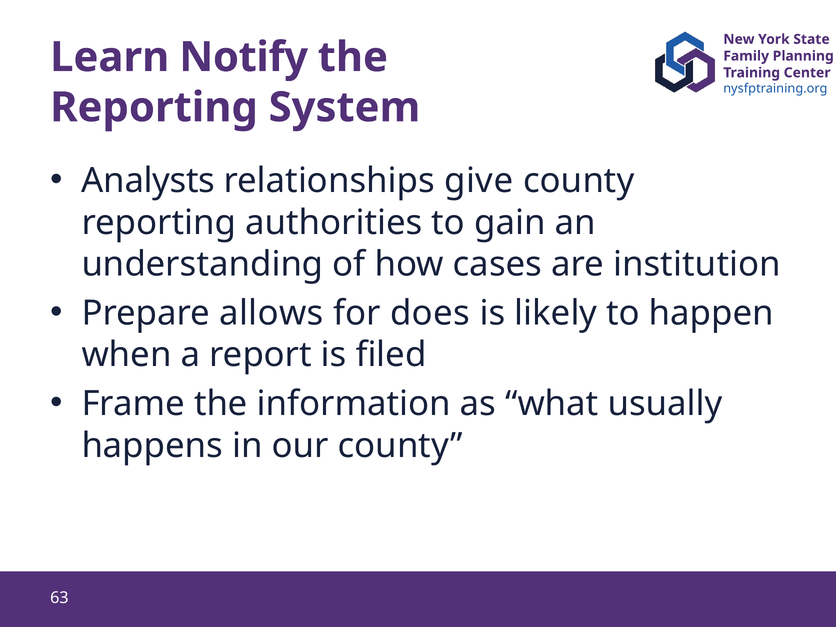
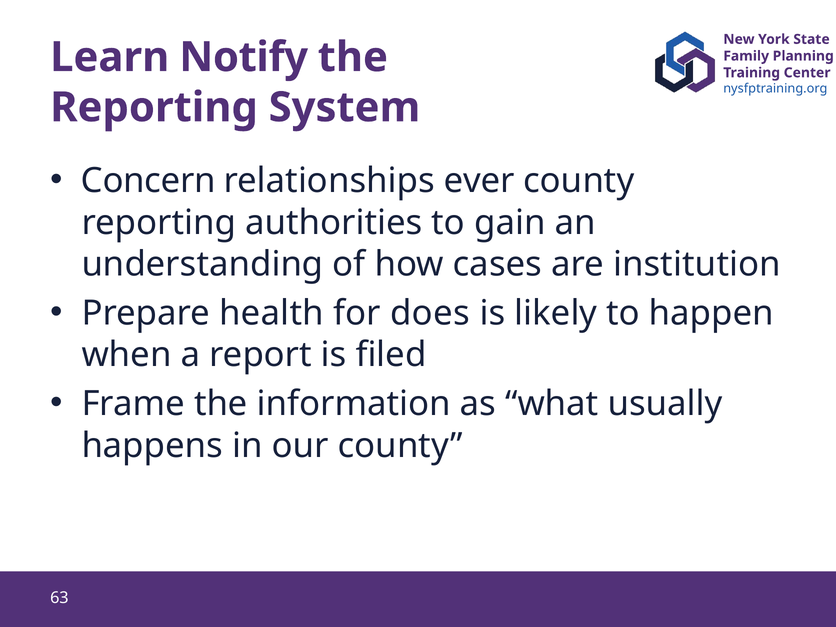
Analysts: Analysts -> Concern (148, 181)
give: give -> ever (479, 181)
allows: allows -> health (271, 313)
